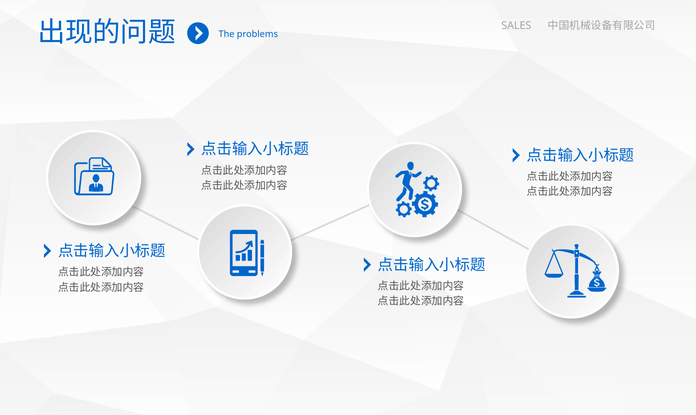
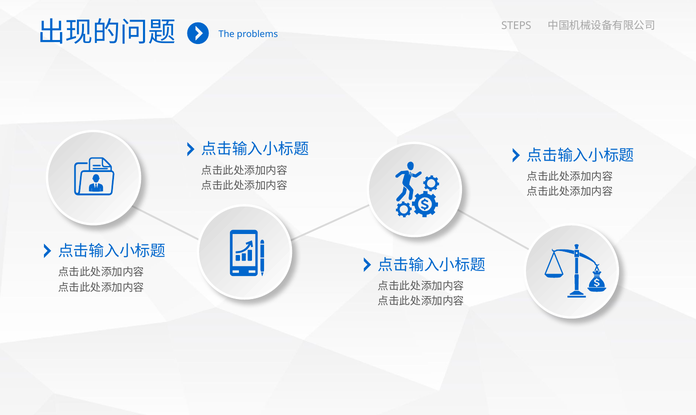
SALES: SALES -> STEPS (516, 26)
